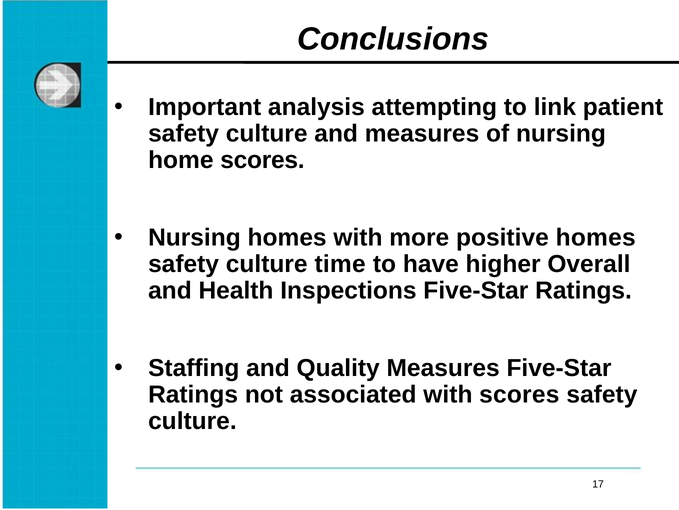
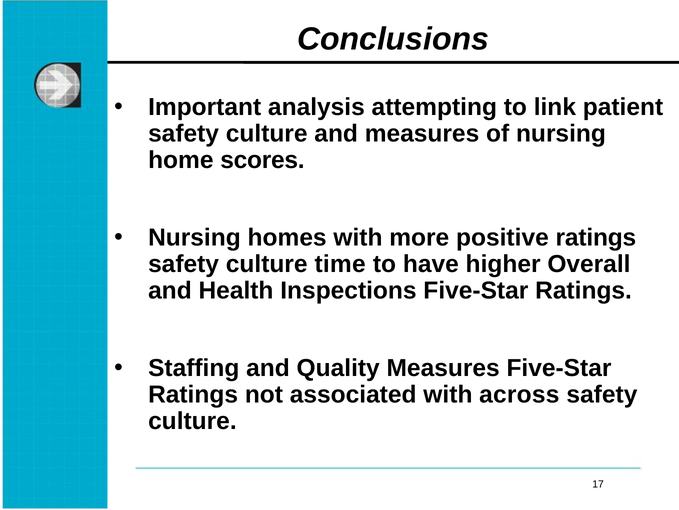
positive homes: homes -> ratings (596, 237)
with scores: scores -> across (519, 394)
